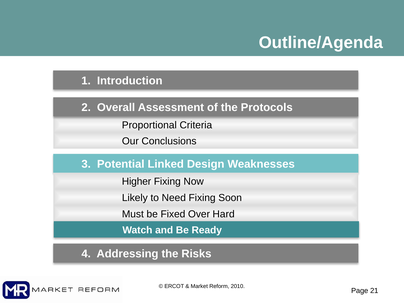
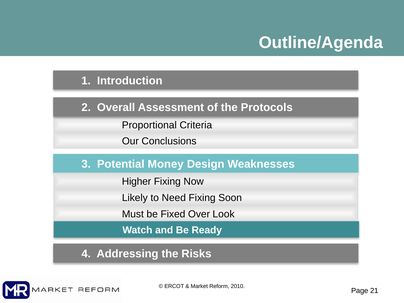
Linked: Linked -> Money (166, 164)
Hard: Hard -> Look (224, 214)
